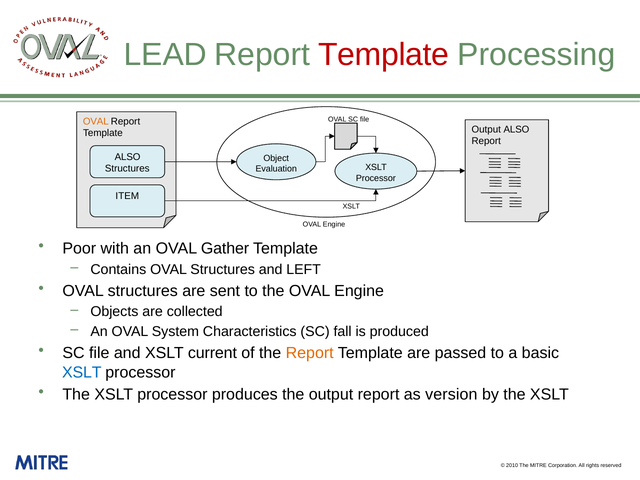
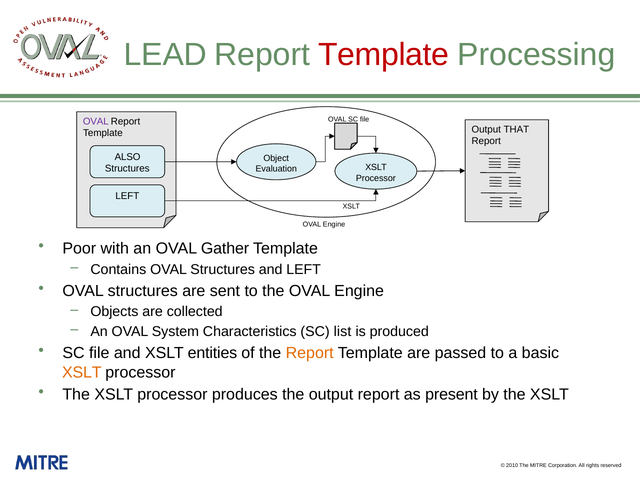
OVAL colour: orange -> purple (96, 122)
Output ALSO: ALSO -> THAT (516, 130)
ITEM: ITEM -> LEFT (127, 196)
fall: fall -> list (343, 332)
current: current -> entities (212, 353)
XSLT colour: blue -> orange (82, 372)
version: version -> present (451, 395)
